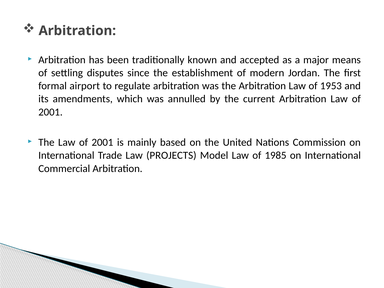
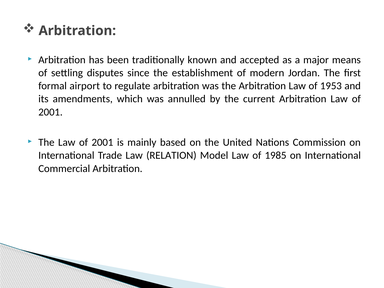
PROJECTS: PROJECTS -> RELATION (171, 155)
